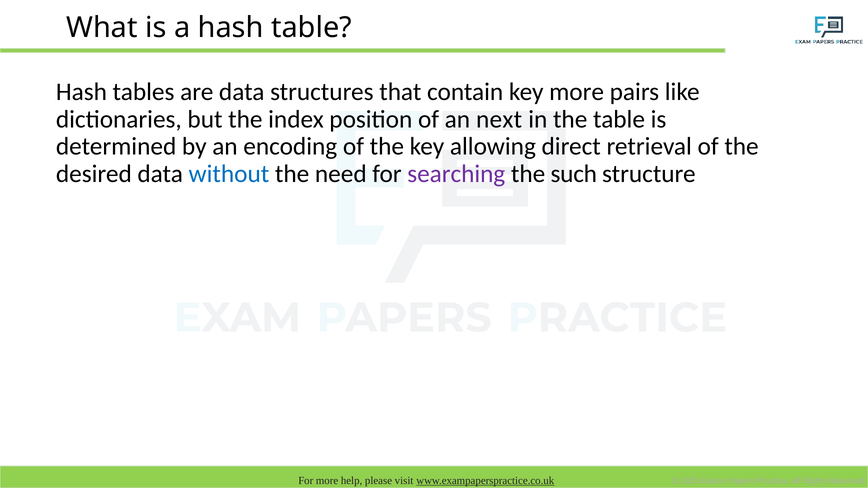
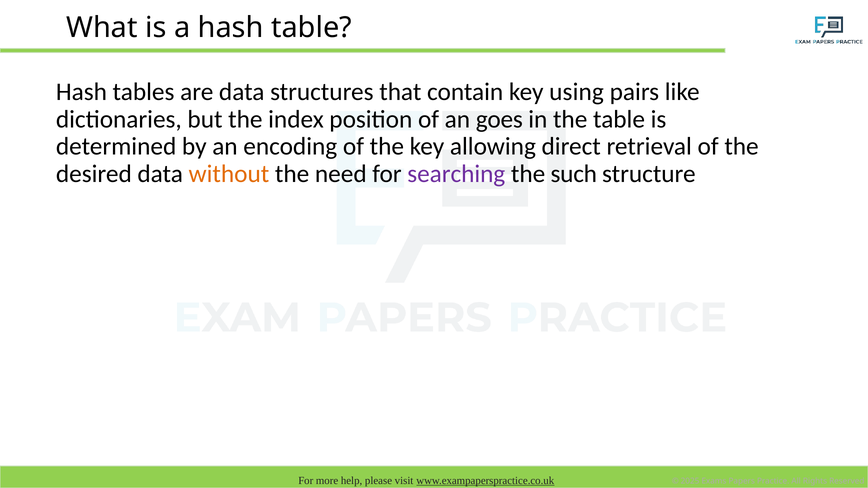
key more: more -> using (577, 92)
next: next -> goes (499, 119)
without colour: blue -> orange (229, 174)
